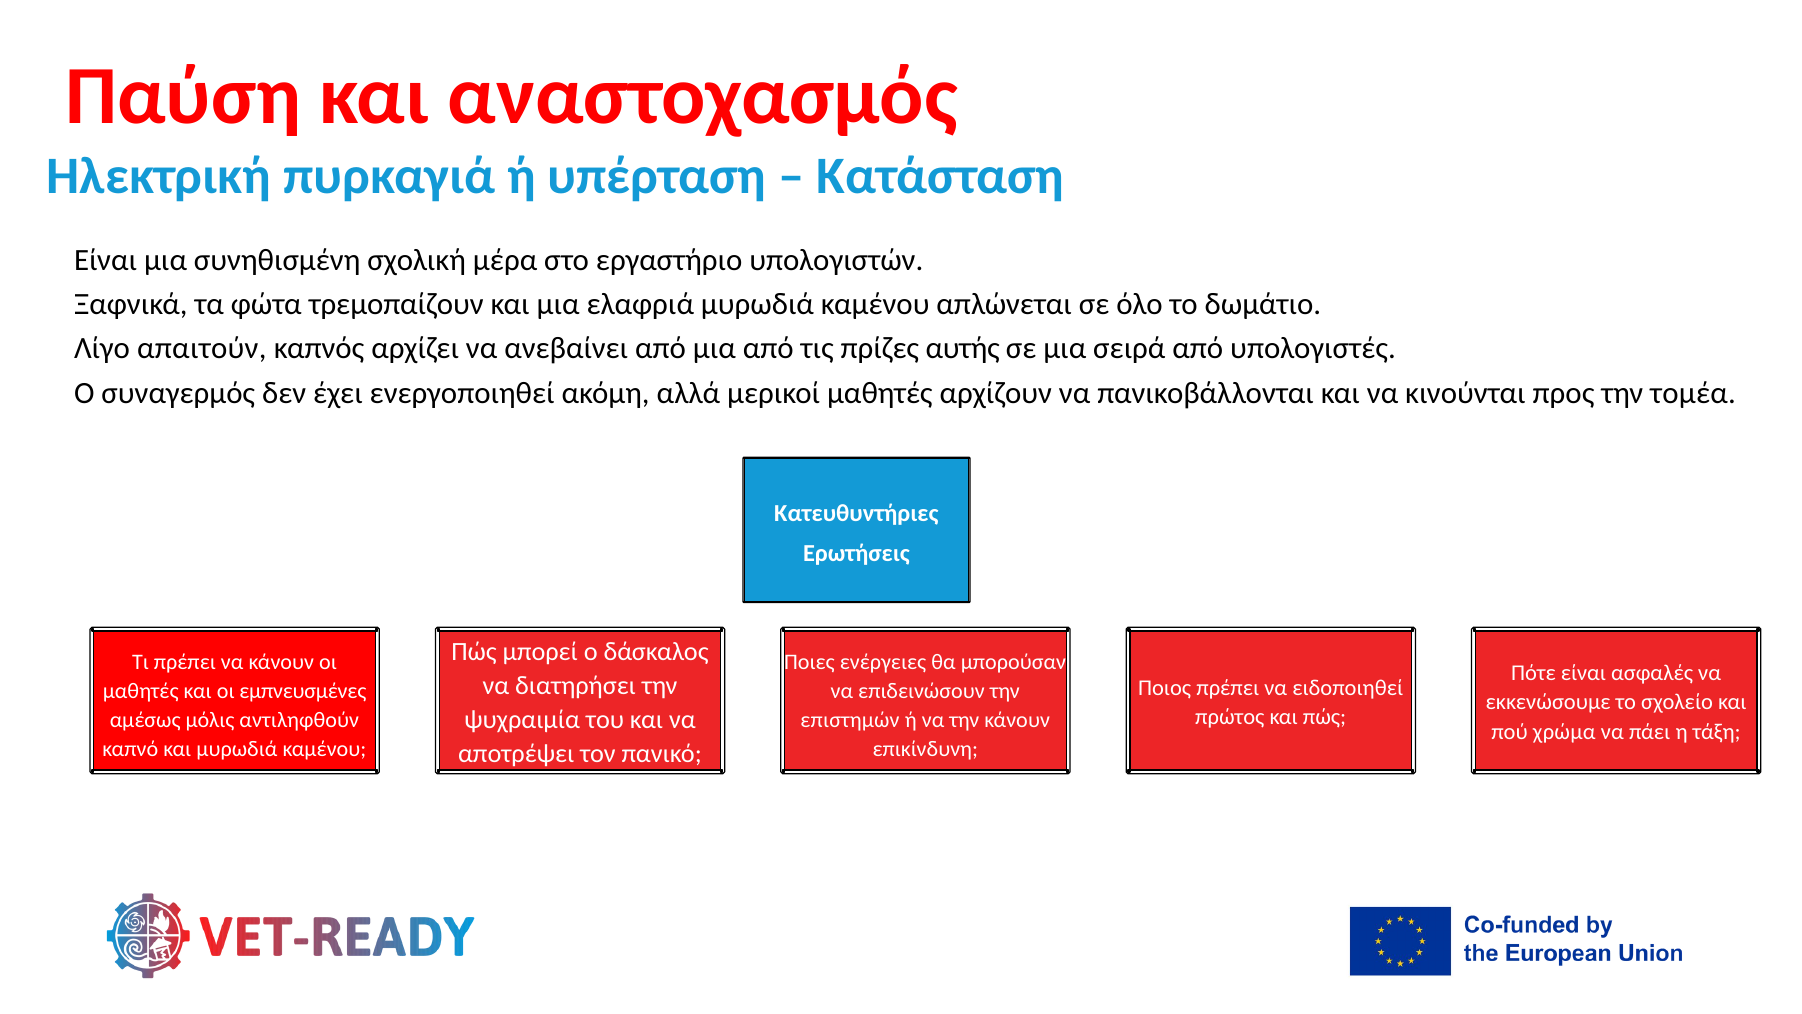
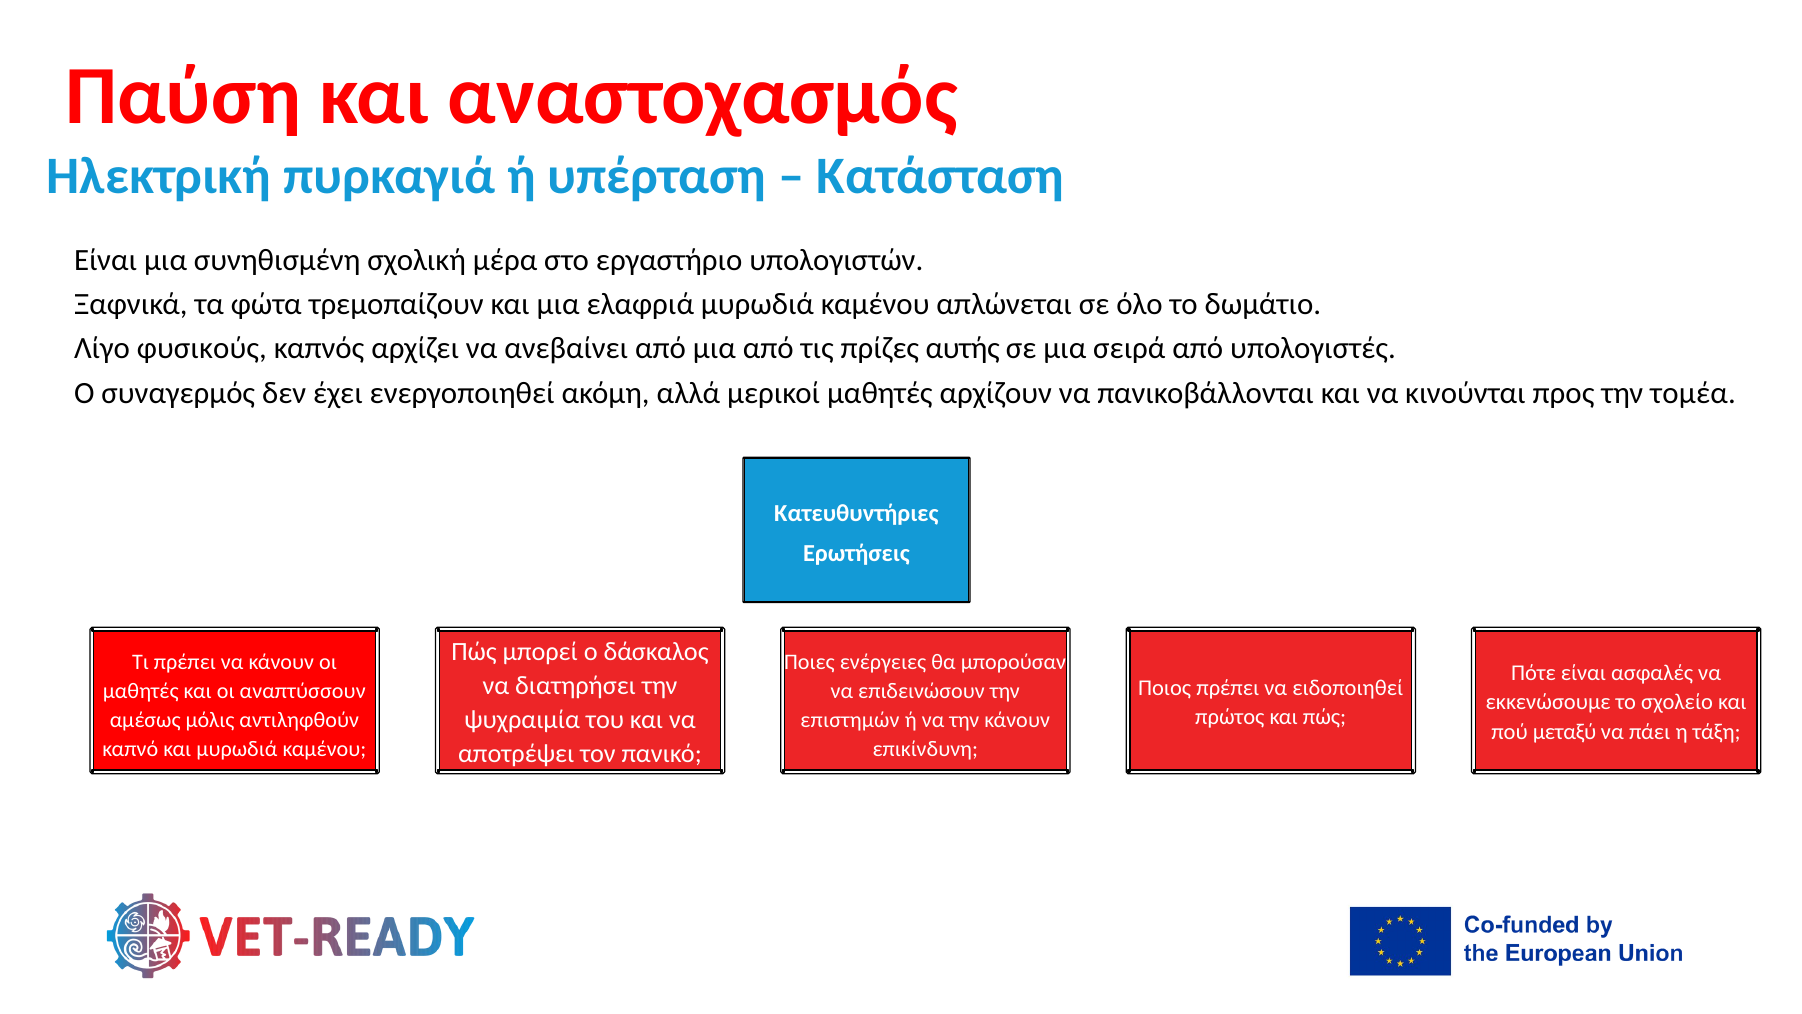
απαιτούν: απαιτούν -> φυσικούς (202, 349)
εμπνευσμένες: εμπνευσμένες -> αναπτύσσουν (303, 691)
χρώμα: χρώμα -> μεταξύ (1565, 731)
